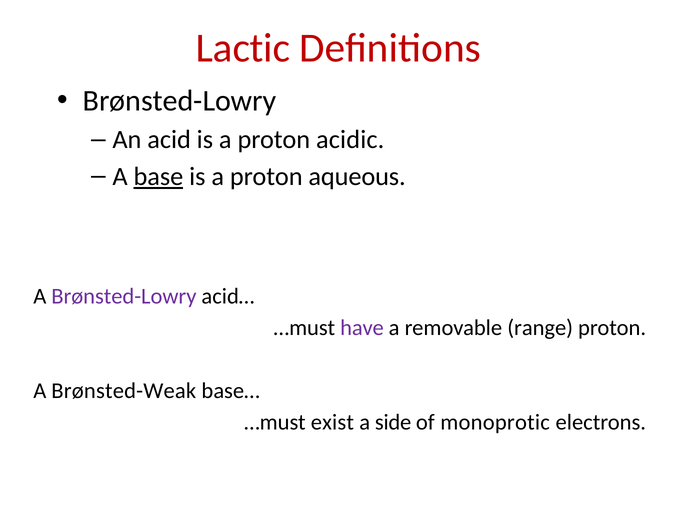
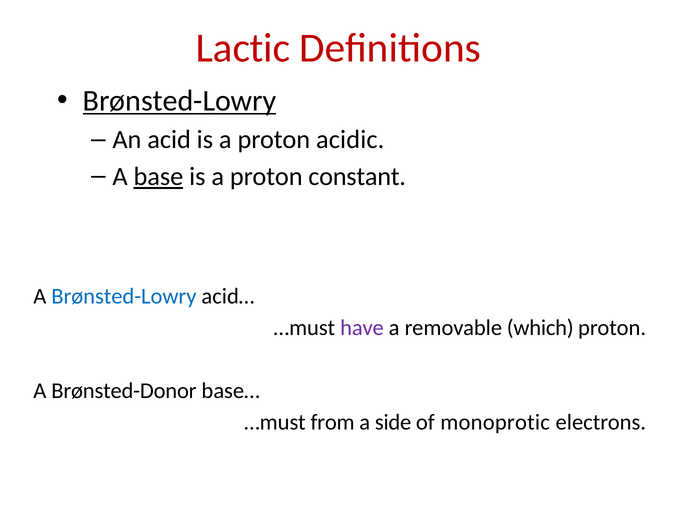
Brønsted-Lowry underline: none -> present (180, 101)
aqueous: aqueous -> constant (357, 177)
Brønsted-Lowry colour: purple -> blue (124, 296)
range: range -> which (540, 328)
Brønsted-Weak: Brønsted-Weak -> Brønsted-Donor (124, 391)
exist: exist -> from (333, 422)
